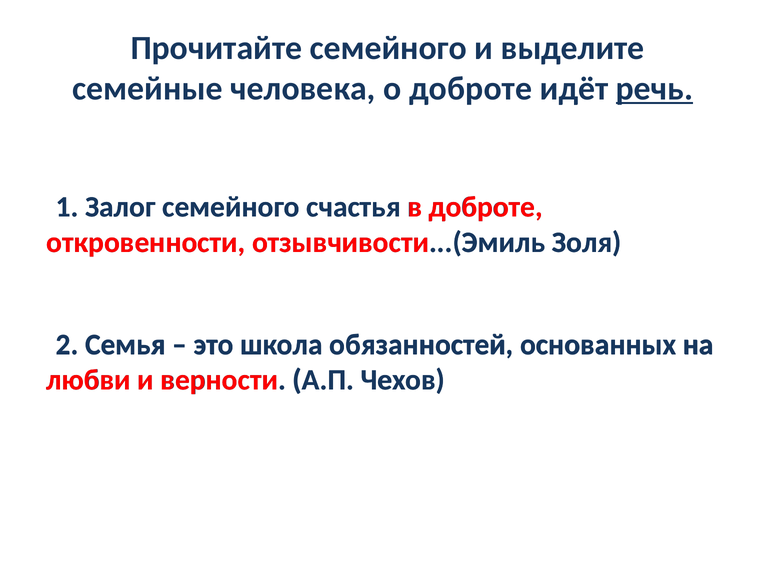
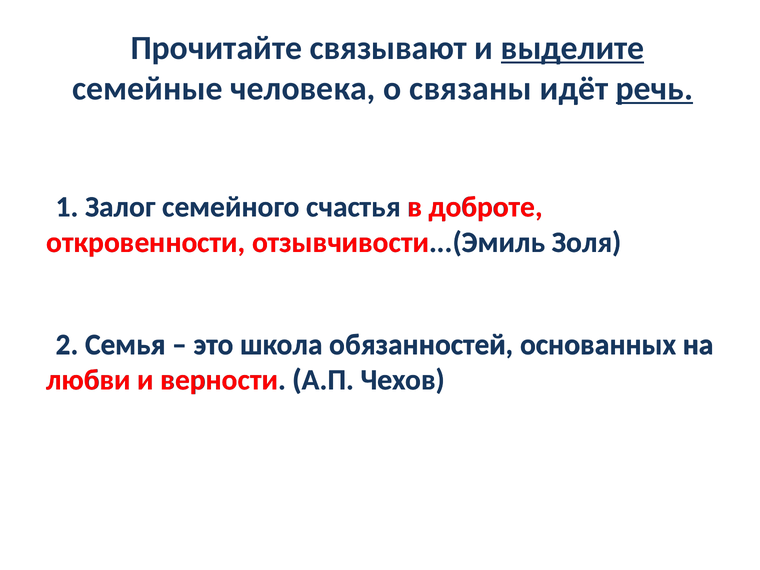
Прочитайте семейного: семейного -> связывают (388, 48)
выделите underline: none -> present (573, 48)
о доброте: доброте -> связаны (471, 89)
